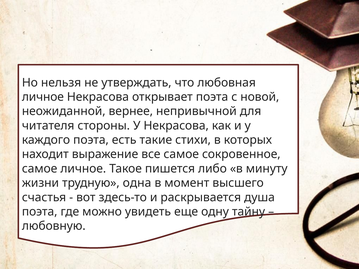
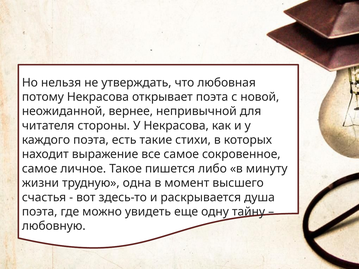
личное: личное -> потому (43, 97)
